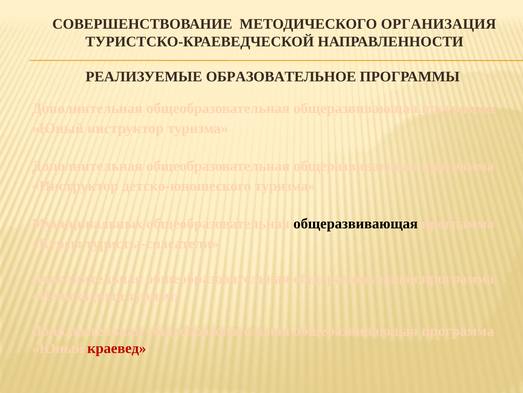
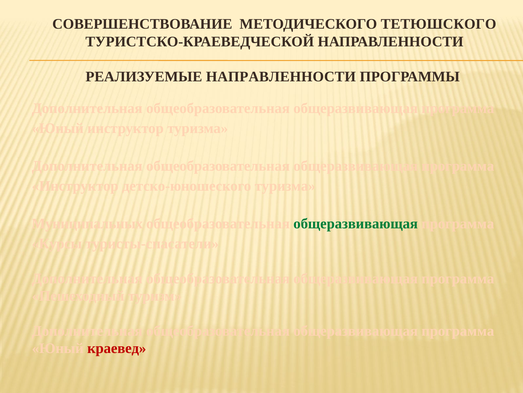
ОРГАНИЗАЦИЯ: ОРГАНИЗАЦИЯ -> ТЕТЮШСКОГО (439, 24)
РЕАЛИЗУЕМЫЕ ОБРАЗОВАТЕЛЬНОЕ: ОБРАЗОВАТЕЛЬНОЕ -> НАПРАВЛЕННОСТИ (281, 76)
общеразвивающая colour: black -> green (356, 223)
